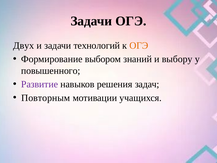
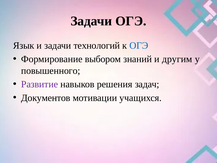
Двух: Двух -> Язык (24, 46)
ОГЭ colour: orange -> blue (139, 46)
выбору: выбору -> другим (177, 59)
Повторным: Повторным -> Документов (46, 98)
